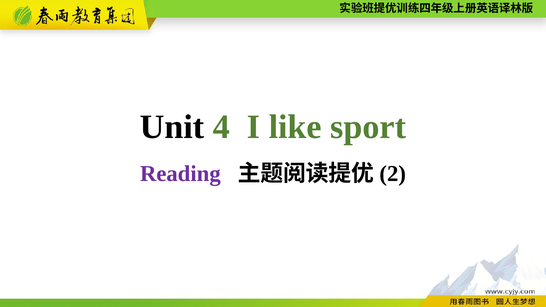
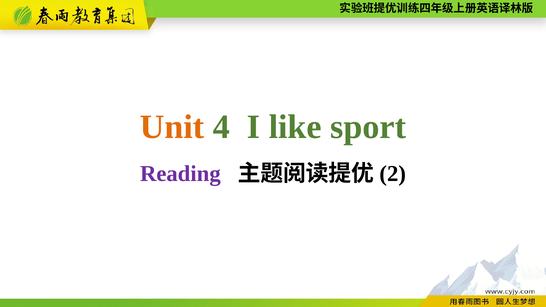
Unit colour: black -> orange (172, 127)
